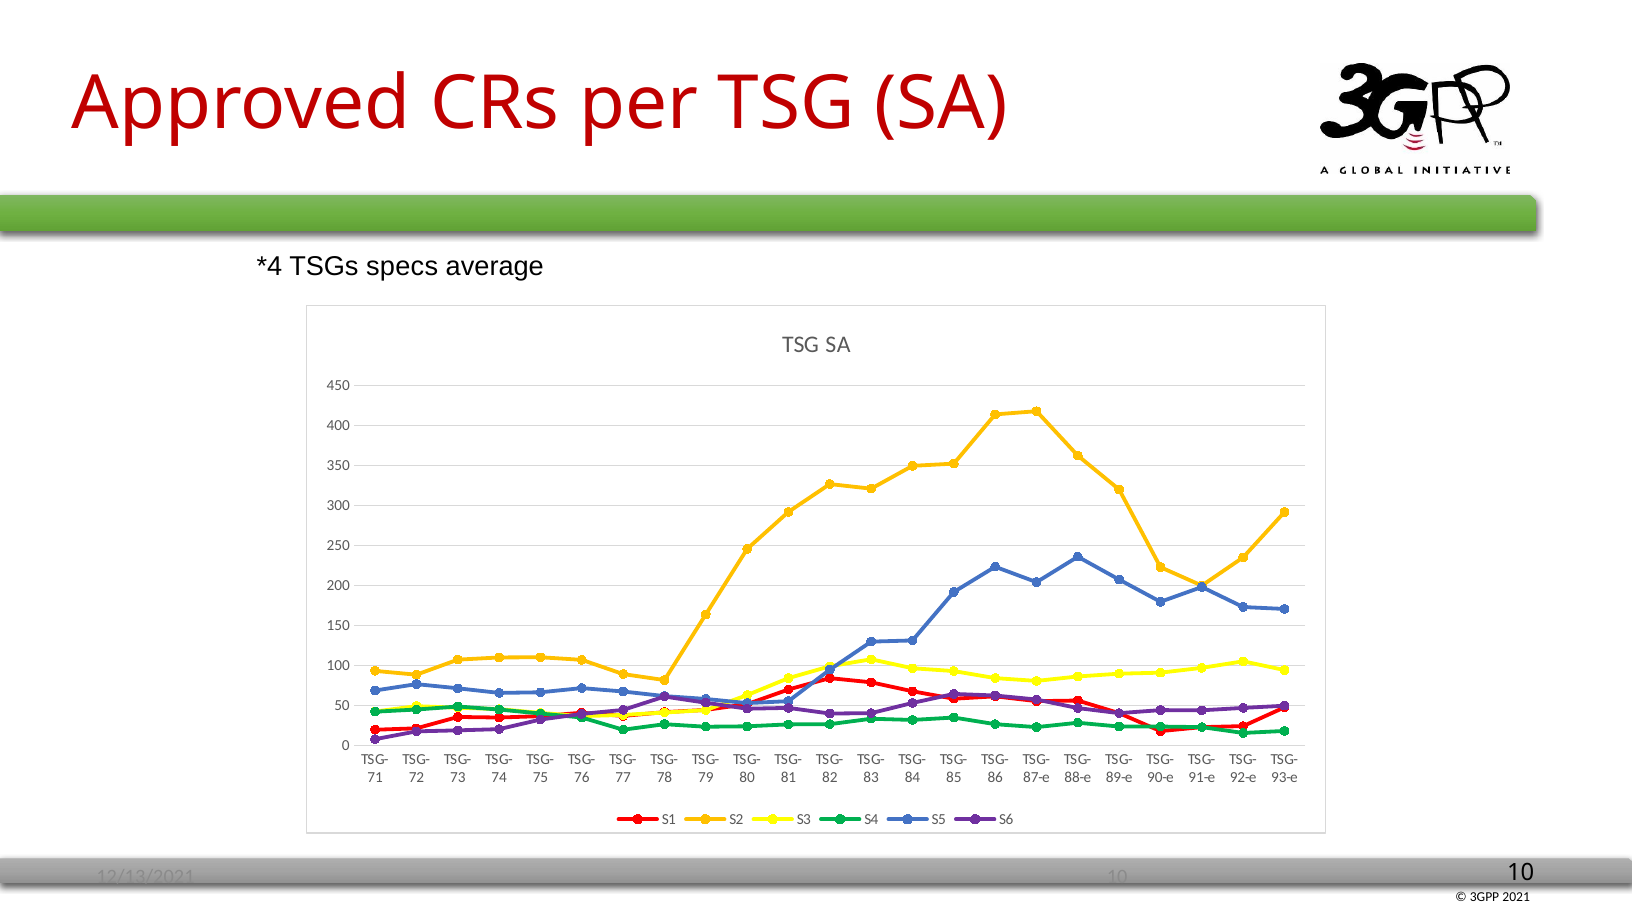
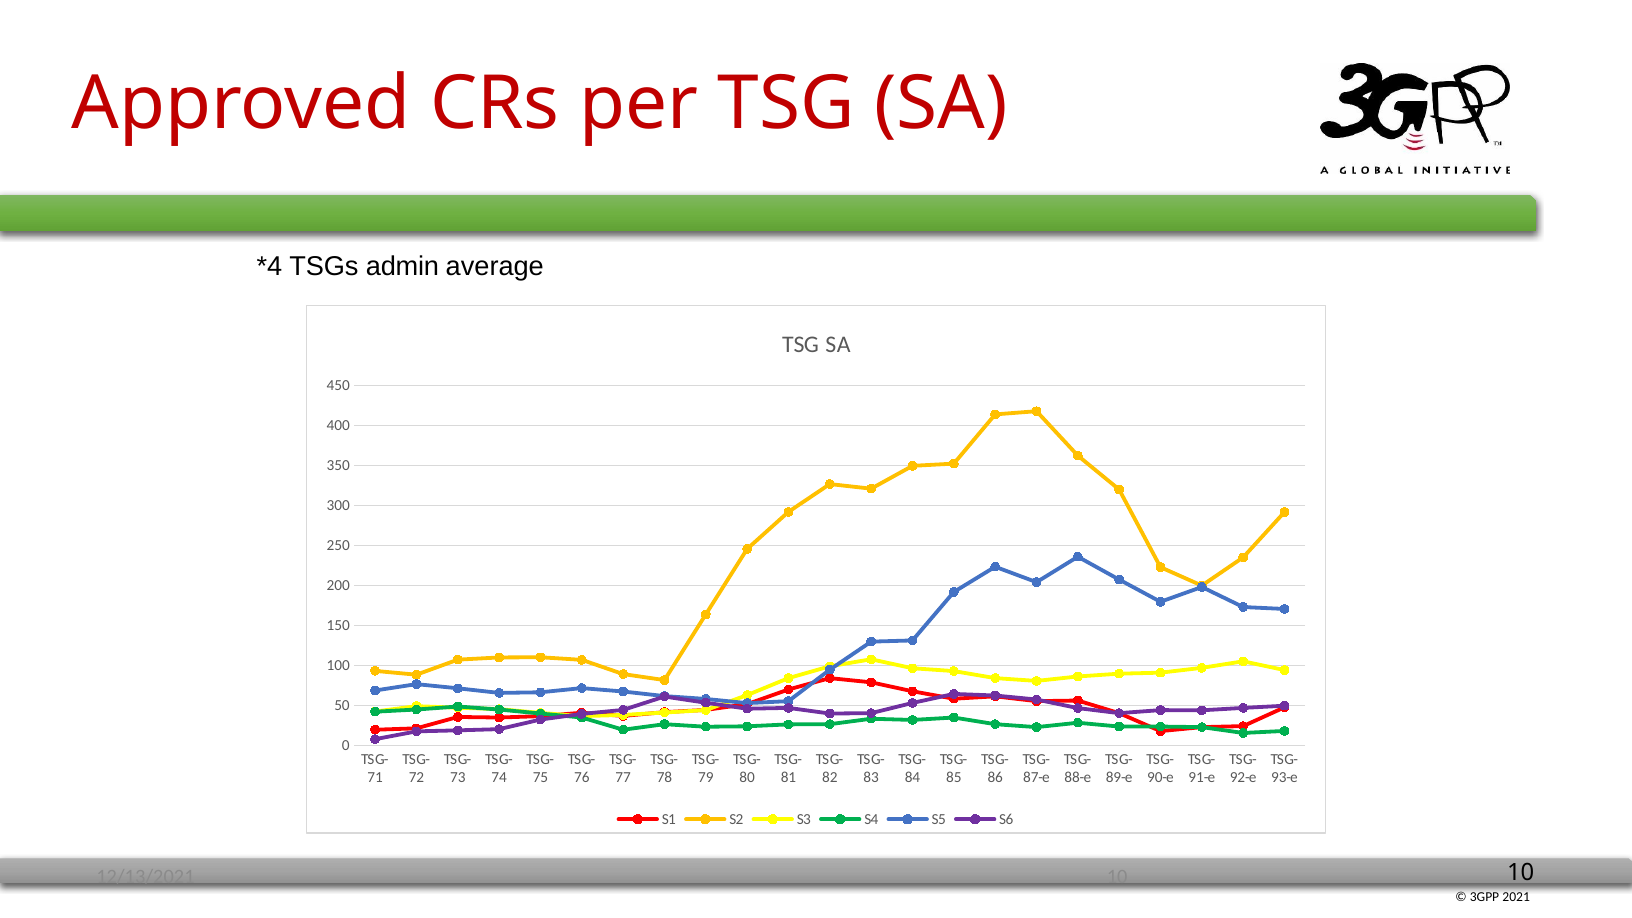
specs: specs -> admin (402, 267)
